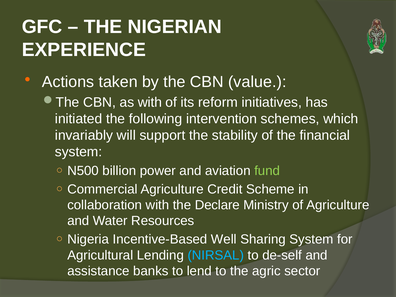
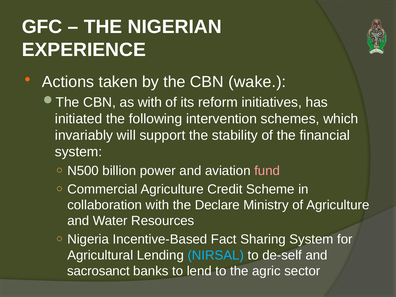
value: value -> wake (257, 82)
fund colour: light green -> pink (267, 171)
Well: Well -> Fact (224, 239)
assistance: assistance -> sacrosanct (98, 271)
